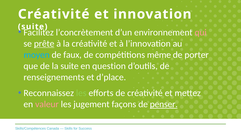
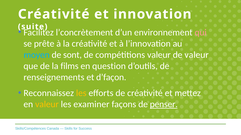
prête underline: present -> none (44, 44)
faux: faux -> sont (72, 55)
compétitions même: même -> valeur (159, 55)
de porter: porter -> valeur (197, 55)
la suite: suite -> films (70, 66)
d’place: d’place -> d’façon (111, 78)
les colour: light green -> yellow (81, 93)
valeur colour: pink -> yellow (47, 105)
jugement: jugement -> examiner (91, 105)
